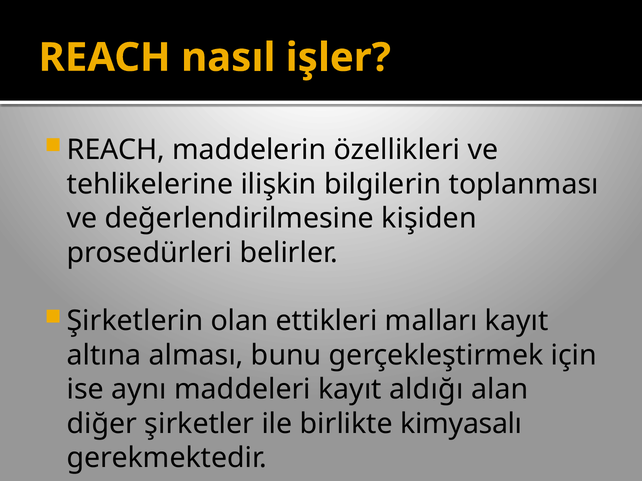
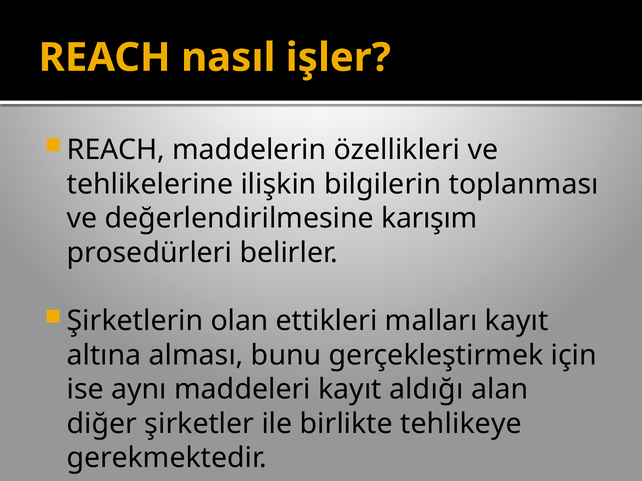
kişiden: kişiden -> karışım (429, 219)
kimyasalı: kimyasalı -> tehlikeye (461, 424)
